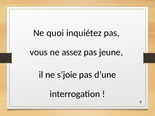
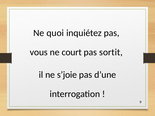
assez: assez -> court (72, 52)
jeune: jeune -> sortit (111, 52)
